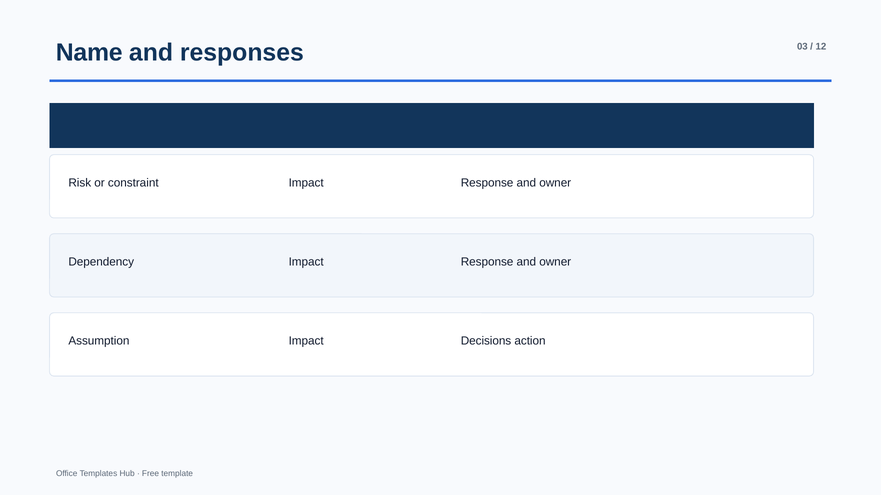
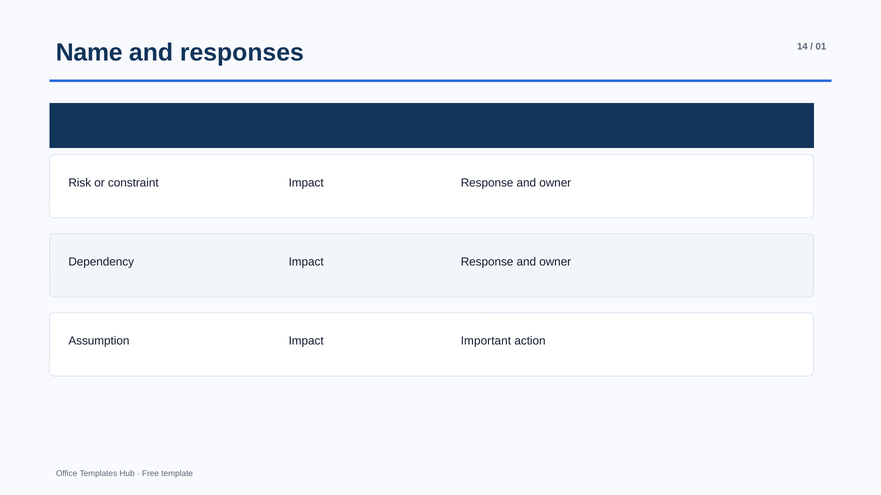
03: 03 -> 14 (802, 47)
12: 12 -> 01 (821, 47)
Decisions: Decisions -> Important (486, 341)
